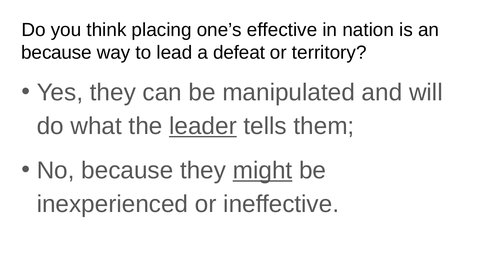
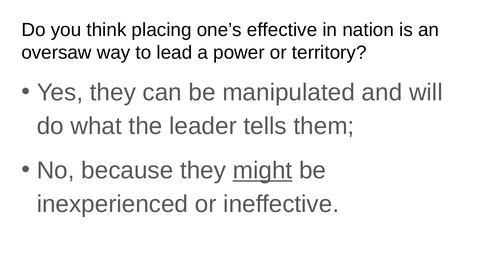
because: because -> oversaw (57, 52)
defeat: defeat -> power (239, 52)
leader underline: present -> none (203, 126)
